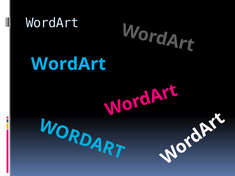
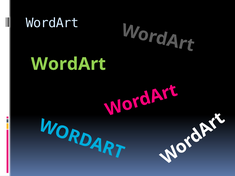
WordArt colour: light blue -> light green (68, 64)
